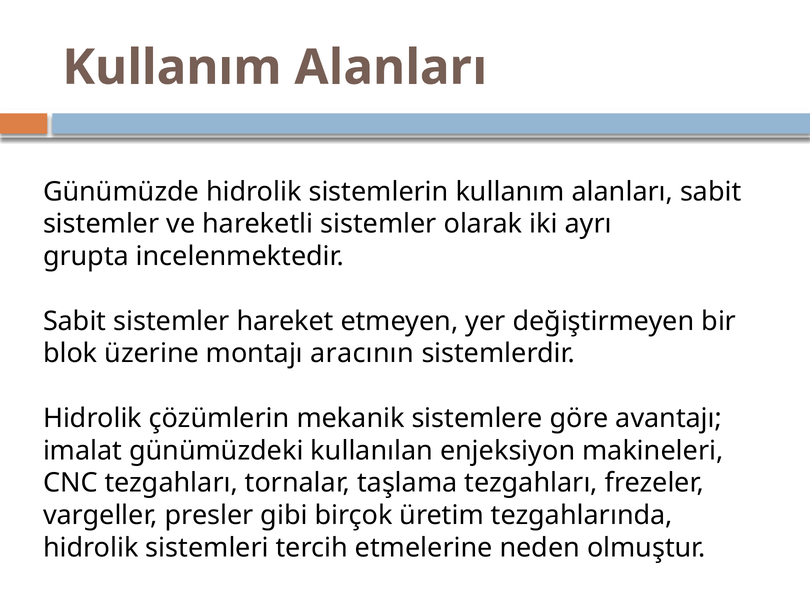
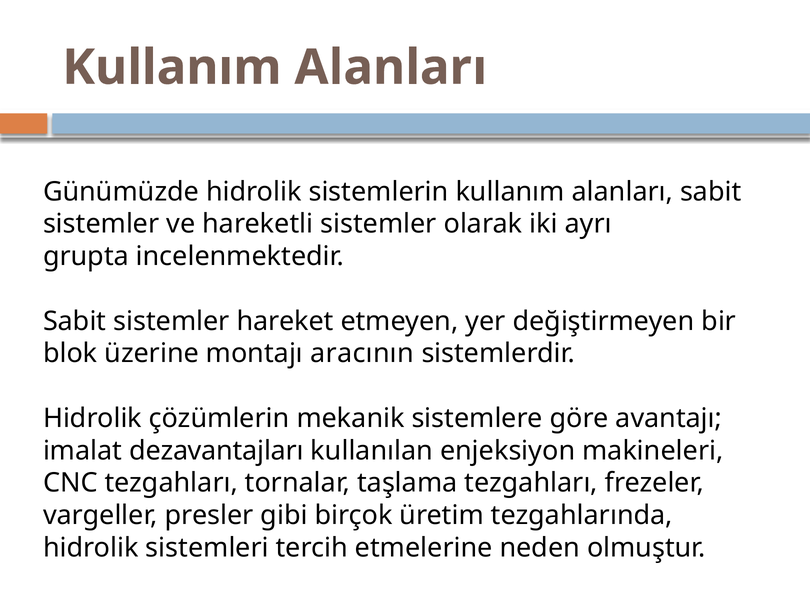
günümüzdeki: günümüzdeki -> dezavantajları (216, 451)
